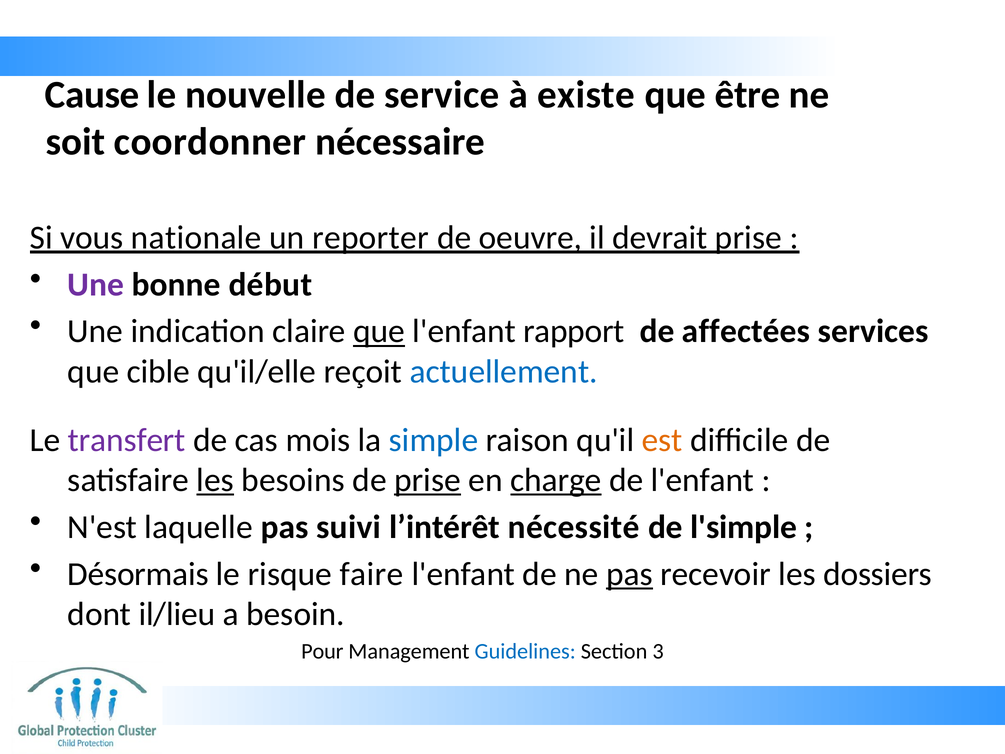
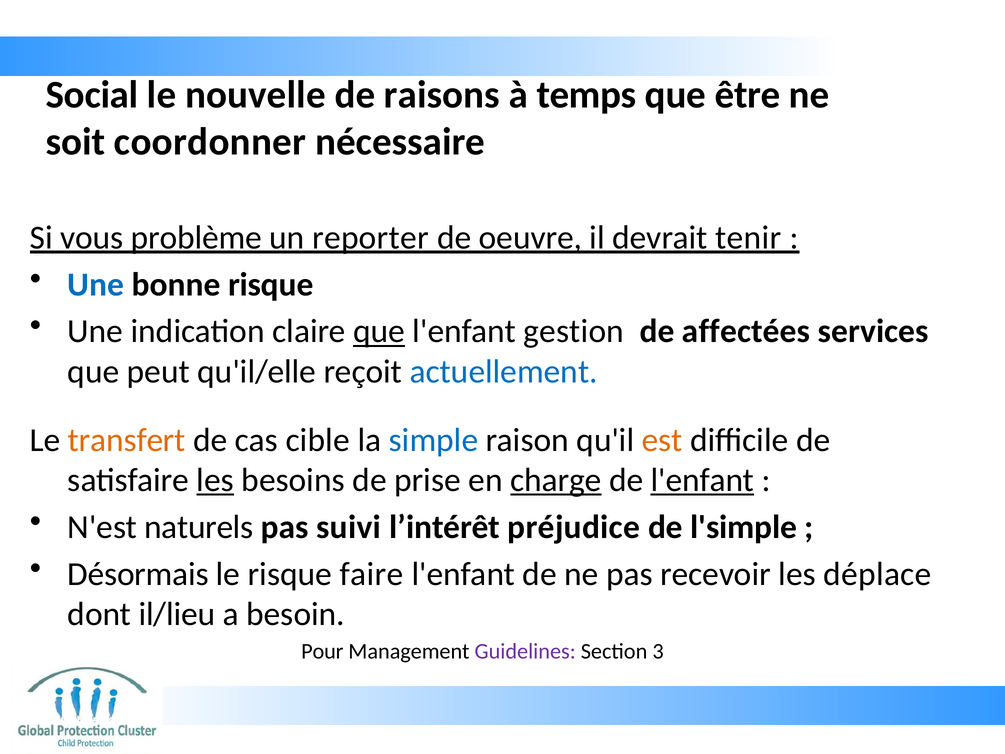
Cause: Cause -> Social (92, 95)
service: service -> raisons (442, 95)
existe: existe -> temps (587, 95)
nationale: nationale -> problème (196, 237)
devrait prise: prise -> tenir (748, 237)
Une colour: purple -> blue (96, 284)
bonne début: début -> risque (271, 284)
rapport: rapport -> gestion (574, 331)
cible: cible -> peut (158, 371)
transfert colour: purple -> orange (127, 440)
mois: mois -> cible (318, 440)
prise underline: present -> none (427, 480)
l'enfant underline: none -> present (702, 480)
laquelle: laquelle -> naturels (199, 527)
nécessité: nécessité -> préjudice (574, 527)
pas underline: present -> none (630, 574)
dossiers: dossiers -> déplace (877, 574)
Guidelines colour: blue -> purple (525, 651)
